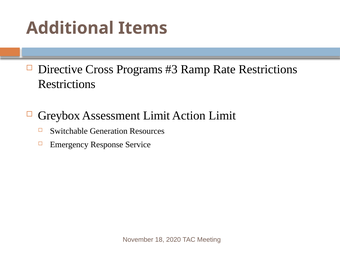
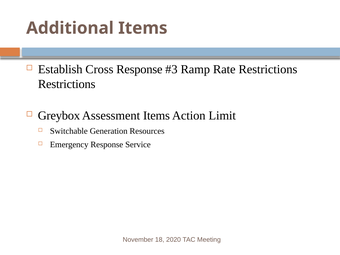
Directive: Directive -> Establish (60, 69)
Cross Programs: Programs -> Response (139, 69)
Assessment Limit: Limit -> Items (156, 116)
